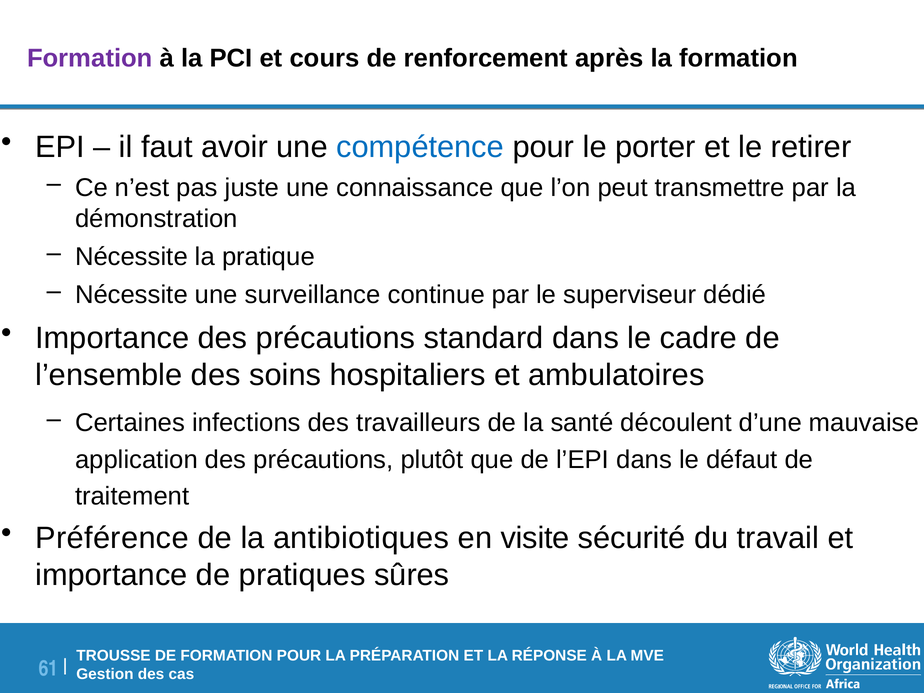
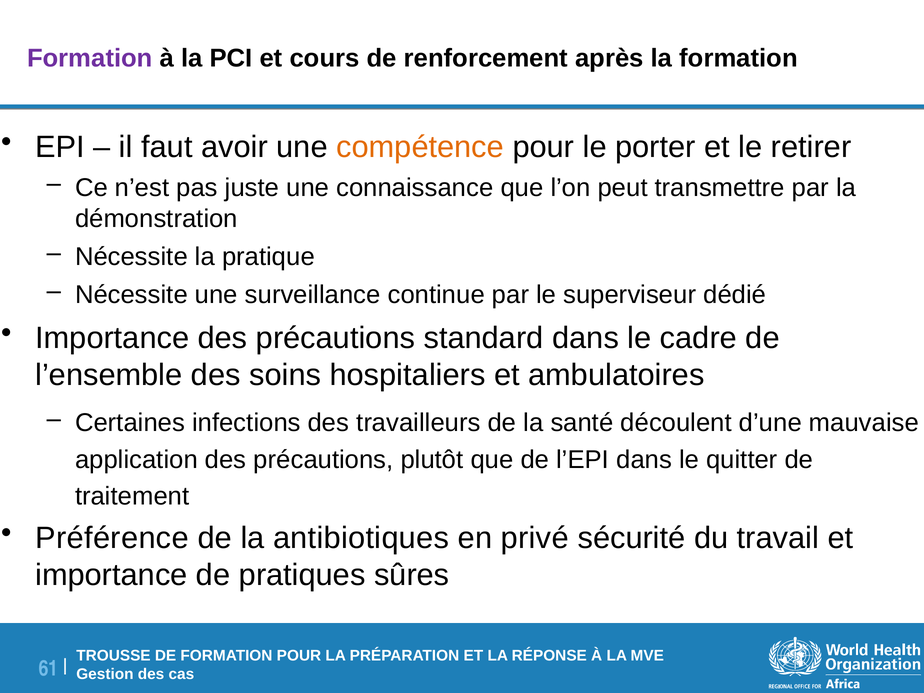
compétence colour: blue -> orange (420, 147)
défaut: défaut -> quitter (742, 460)
visite: visite -> privé (535, 538)
